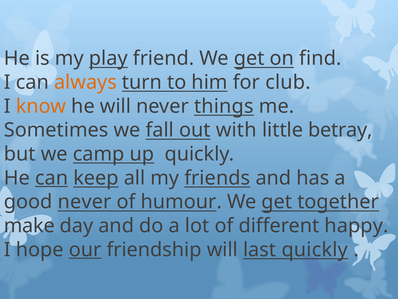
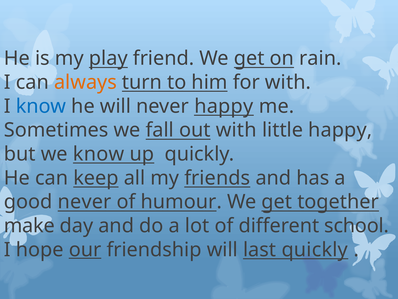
find: find -> rain (320, 58)
for club: club -> with (288, 82)
know colour: orange -> blue (41, 106)
never things: things -> happy (224, 106)
little betray: betray -> happy (340, 130)
we camp: camp -> know (99, 154)
can underline: present -> none (52, 178)
happy: happy -> school (357, 225)
